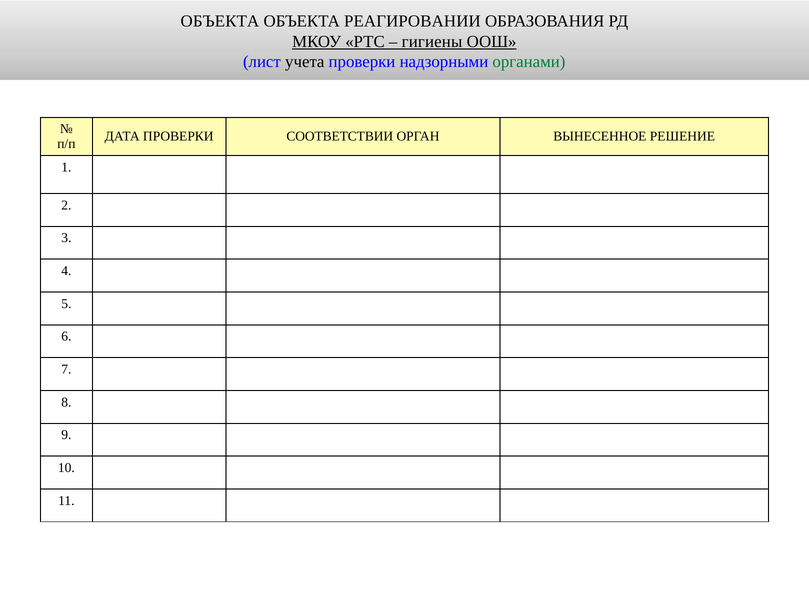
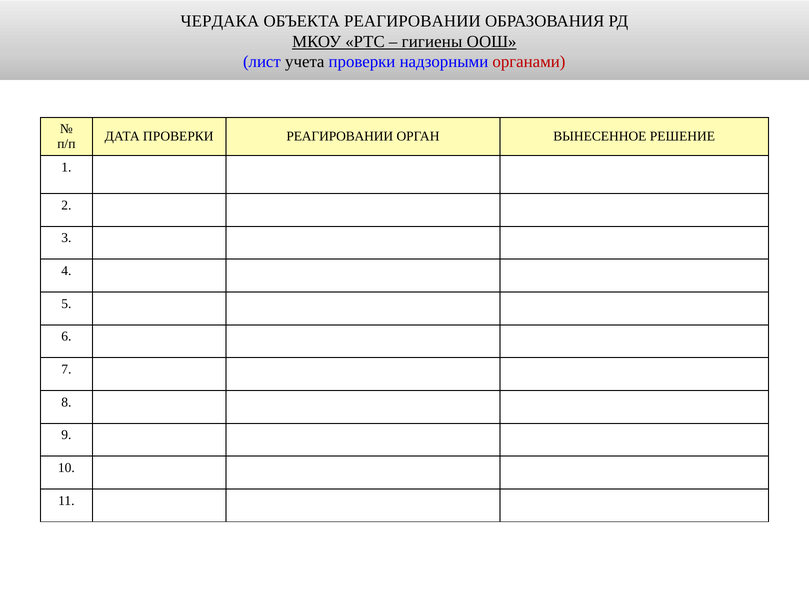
ОБЪЕКТА: ОБЪЕКТА -> ЧЕРДАКА (220, 21)
органами colour: green -> red (529, 62)
ПРОВЕРКИ СООТВЕТСТВИИ: СООТВЕТСТВИИ -> РЕАГИРОВАНИИ (340, 136)
